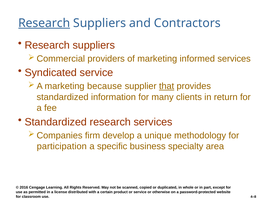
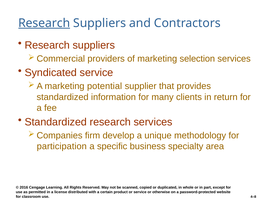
informed: informed -> selection (197, 59)
because: because -> potential (105, 86)
that underline: present -> none (167, 86)
